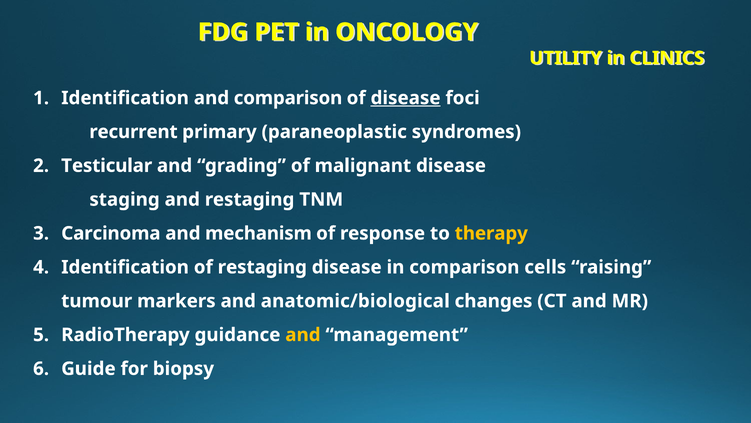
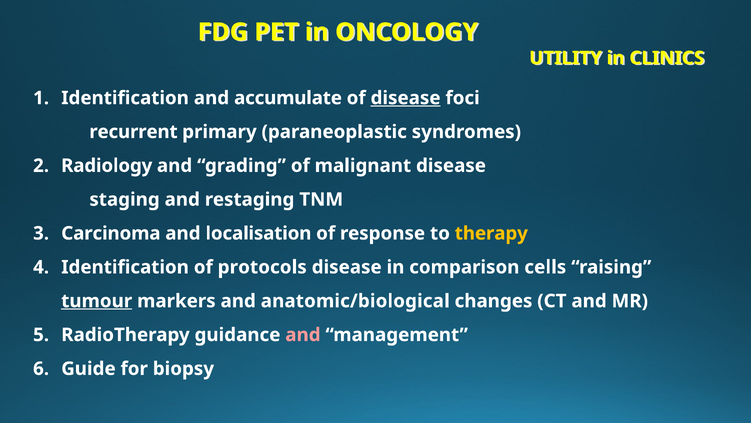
and comparison: comparison -> accumulate (288, 98)
Testicular: Testicular -> Radiology (107, 165)
mechanism: mechanism -> localisation (258, 233)
of restaging: restaging -> protocols (262, 267)
tumour underline: none -> present (97, 301)
and colour: yellow -> pink (303, 334)
